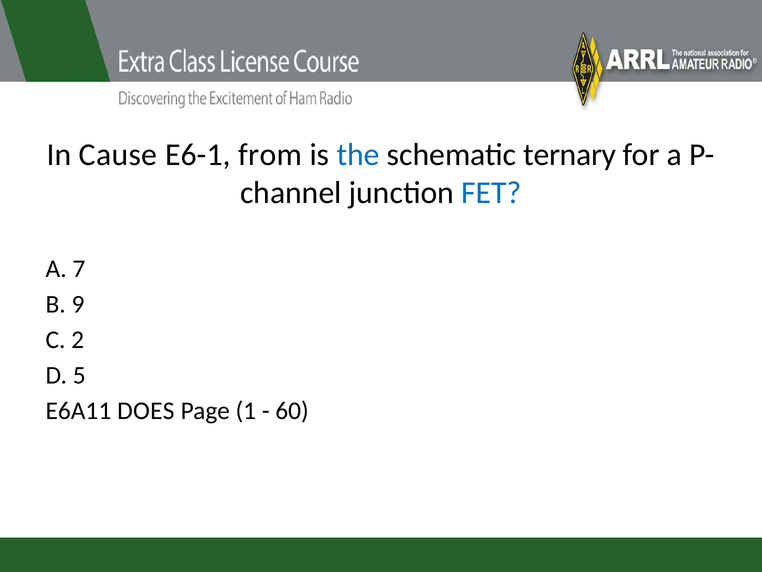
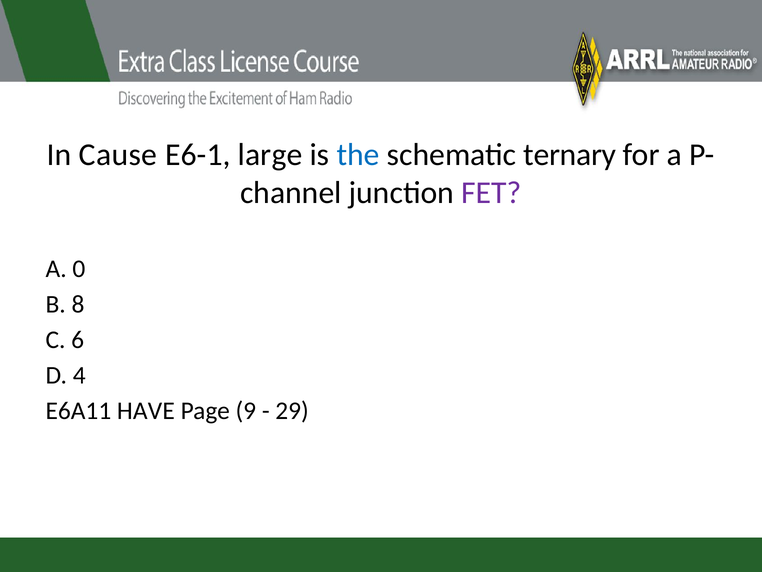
from: from -> large (270, 155)
FET colour: blue -> purple (491, 193)
7: 7 -> 0 (79, 268)
9: 9 -> 8 (78, 304)
2: 2 -> 6 (78, 340)
5: 5 -> 4 (79, 375)
DOES: DOES -> HAVE (146, 411)
1: 1 -> 9 (246, 411)
60: 60 -> 29 (292, 411)
